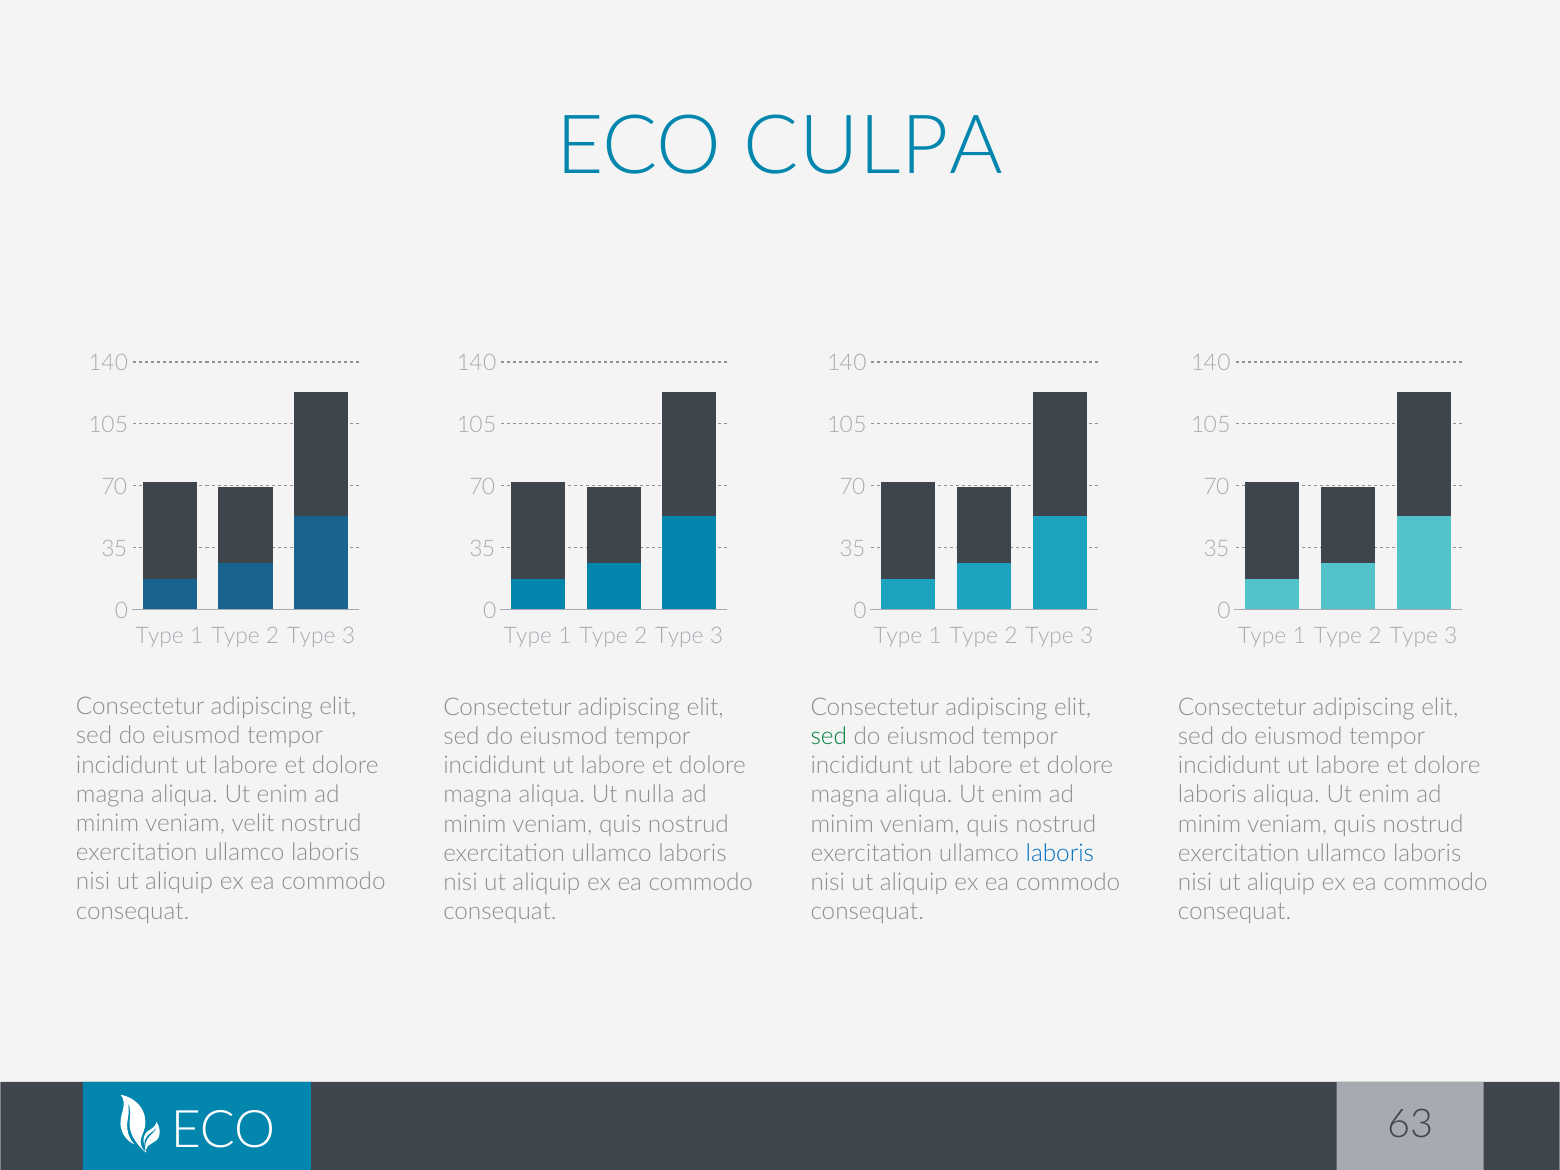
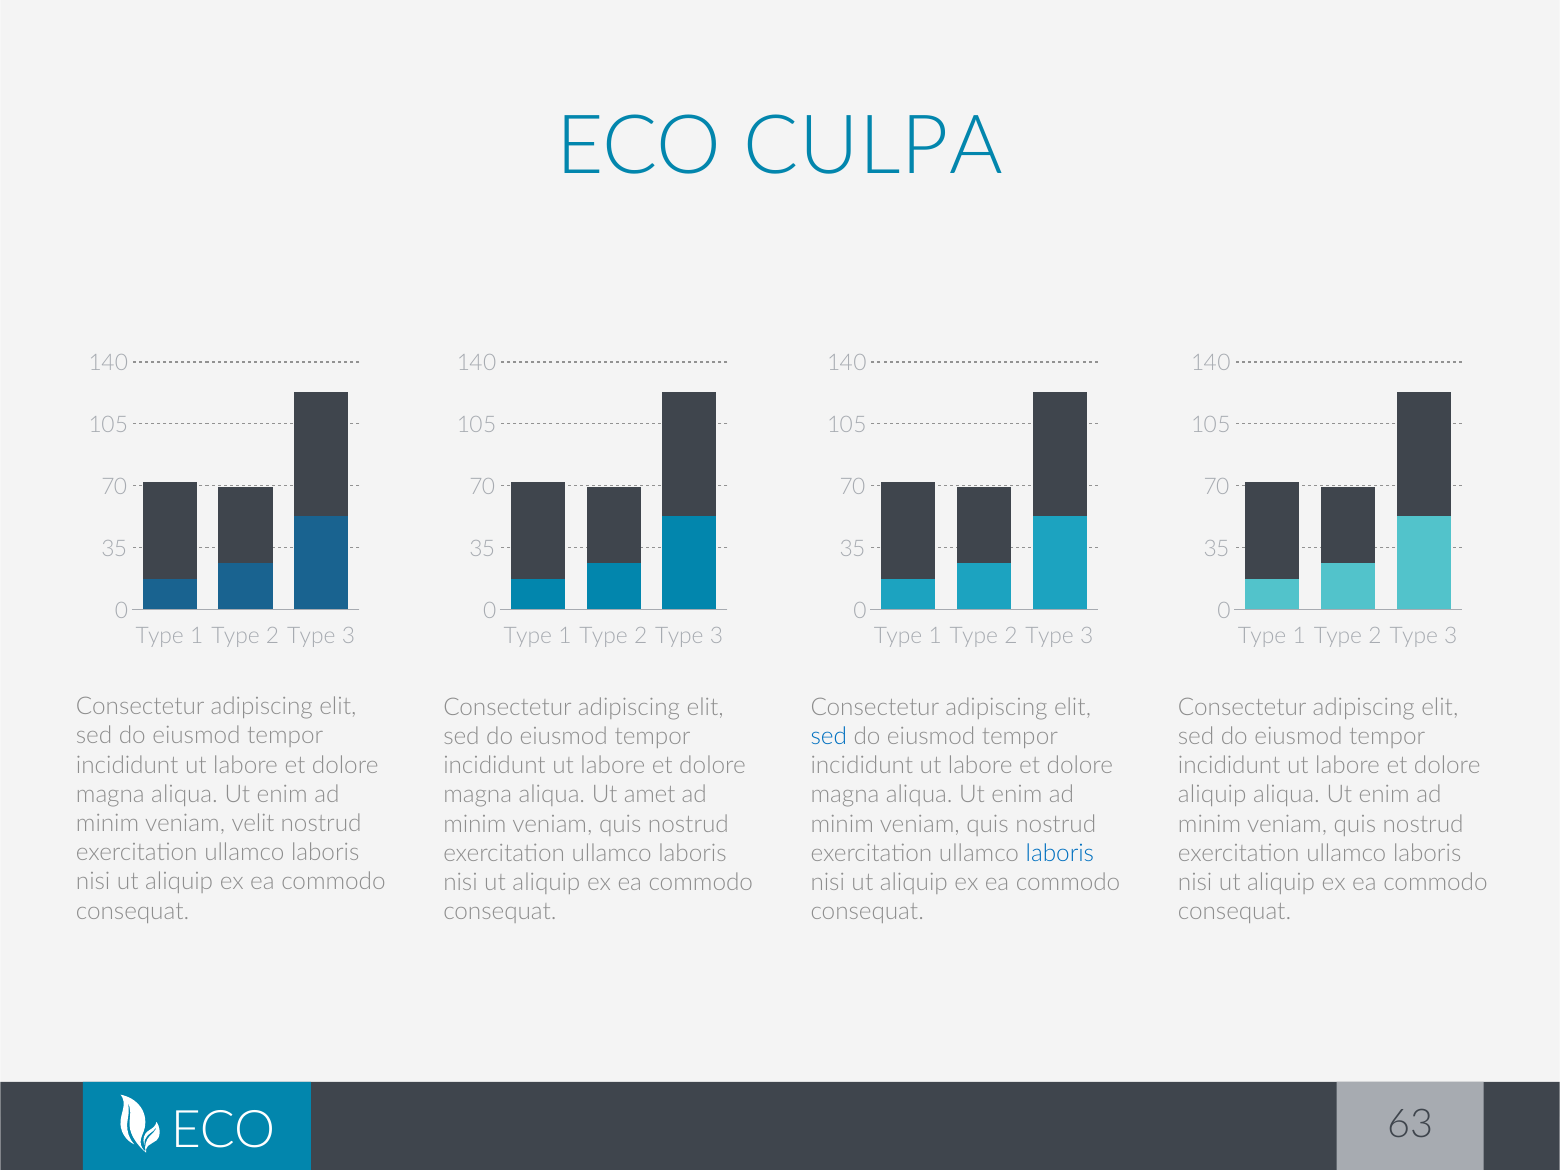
sed colour: green -> blue (829, 736)
nulla: nulla -> amet (650, 795)
laboris: laboris -> aliquip (1212, 795)
